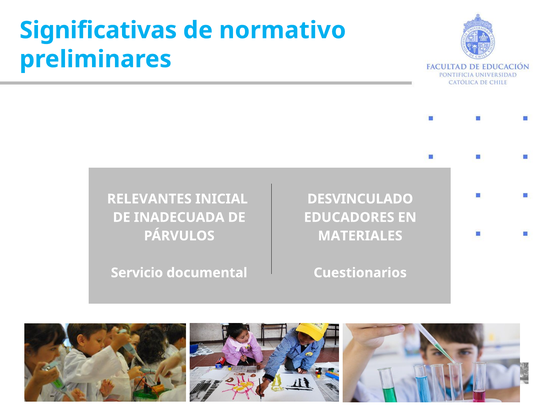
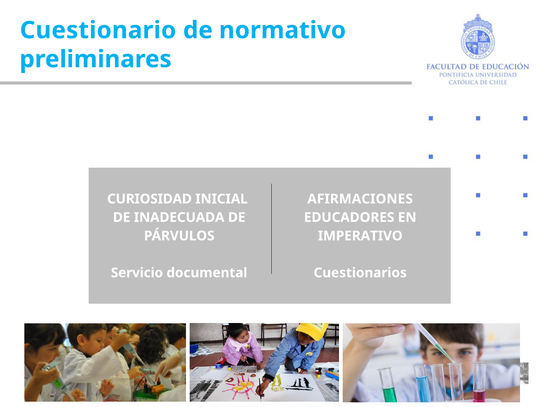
Significativas: Significativas -> Cuestionario (98, 30)
RELEVANTES: RELEVANTES -> CURIOSIDAD (149, 199)
DESVINCULADO: DESVINCULADO -> AFIRMACIONES (360, 199)
MATERIALES: MATERIALES -> IMPERATIVO (360, 236)
